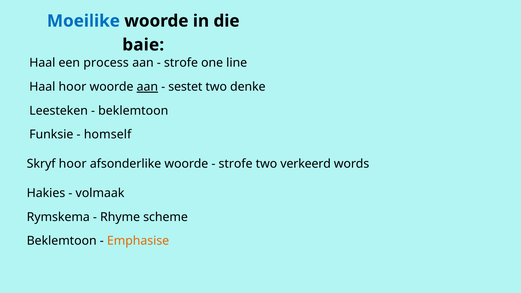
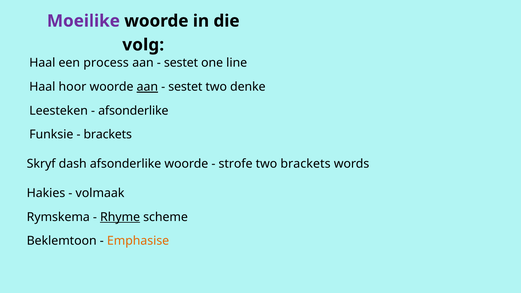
Moeilike colour: blue -> purple (83, 21)
baie: baie -> volg (143, 45)
strofe: strofe -> sestet (181, 63)
beklemtoon: beklemtoon -> afsonderlike (133, 111)
homself: homself -> brackets (108, 135)
Skryf hoor: hoor -> dash (73, 164)
two verkeerd: verkeerd -> brackets (306, 164)
Rhyme underline: none -> present (120, 217)
